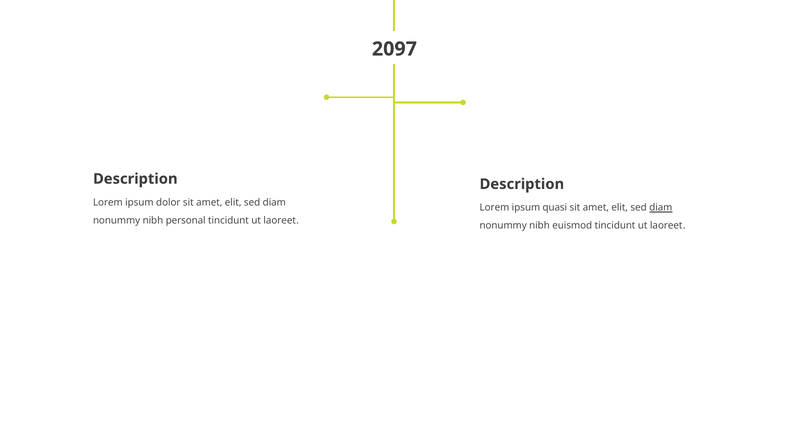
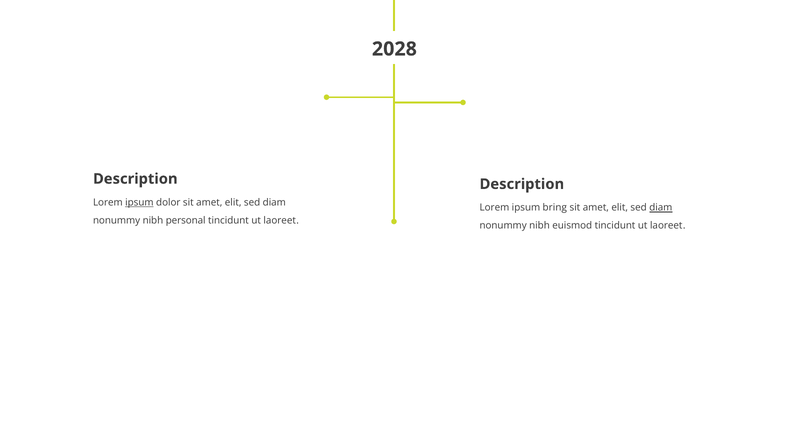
2097: 2097 -> 2028 (394, 49)
ipsum underline: none -> present (139, 203)
quasi: quasi -> bring (555, 208)
